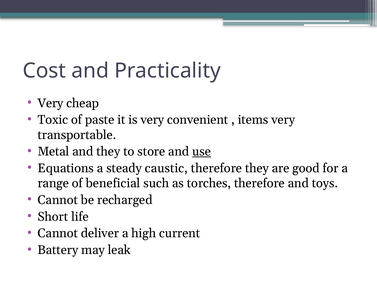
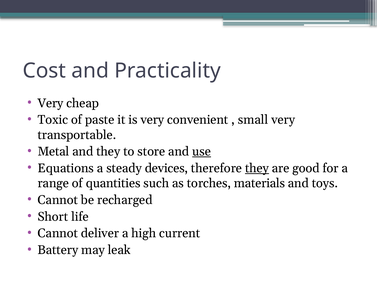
items: items -> small (253, 120)
caustic: caustic -> devices (166, 168)
they underline: none -> present (257, 168)
beneficial: beneficial -> quantities (113, 183)
torches therefore: therefore -> materials (259, 183)
